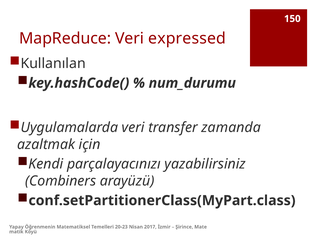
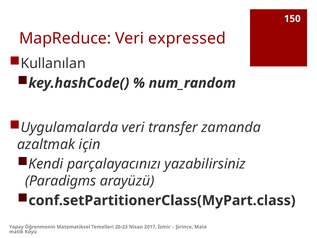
num_durumu: num_durumu -> num_random (192, 83)
Combiners: Combiners -> Paradigms (61, 181)
